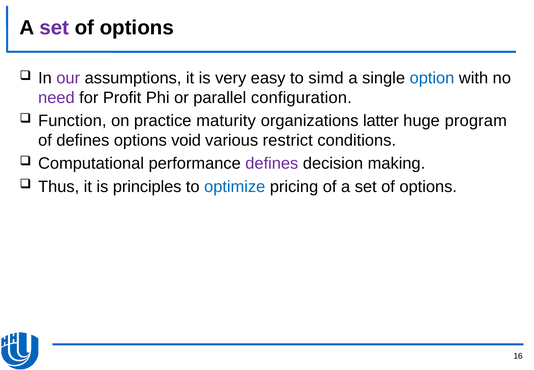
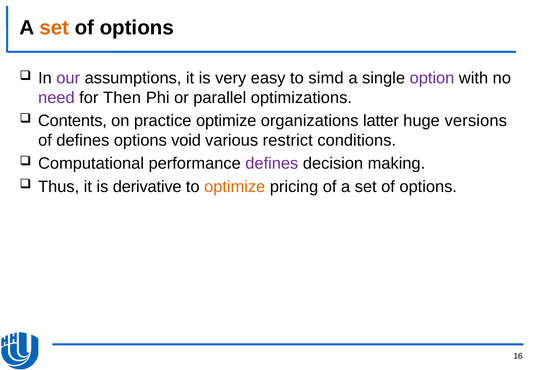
set colour: purple -> orange (54, 28)
option colour: blue -> purple (432, 78)
Profit: Profit -> Then (122, 98)
configuration: configuration -> optimizations (301, 98)
Function: Function -> Contents (72, 121)
practice maturity: maturity -> optimize (226, 121)
program: program -> versions (476, 121)
principles: principles -> derivative (147, 186)
optimize colour: blue -> orange (235, 186)
